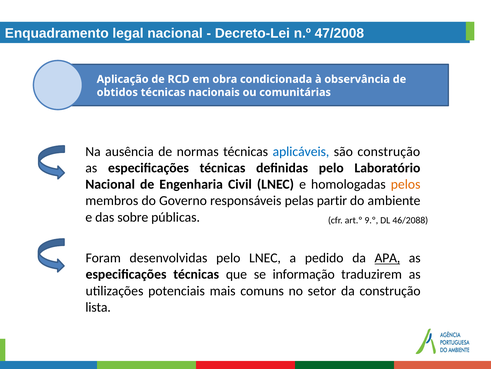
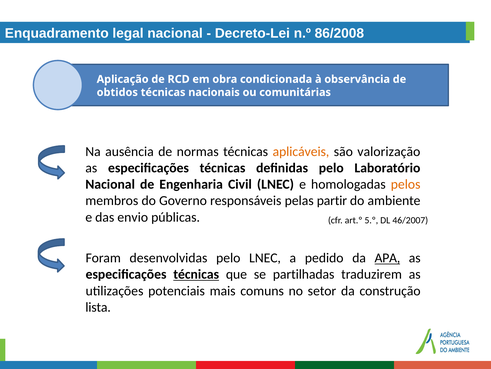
47/2008: 47/2008 -> 86/2008 (339, 33)
aplicáveis colour: blue -> orange (301, 151)
são construção: construção -> valorização (389, 151)
sobre: sobre -> envio (133, 217)
9.º: 9.º -> 5.º (371, 220)
46/2088: 46/2088 -> 46/2007 (410, 220)
técnicas underline: none -> present (196, 274)
informação: informação -> partilhadas (304, 274)
